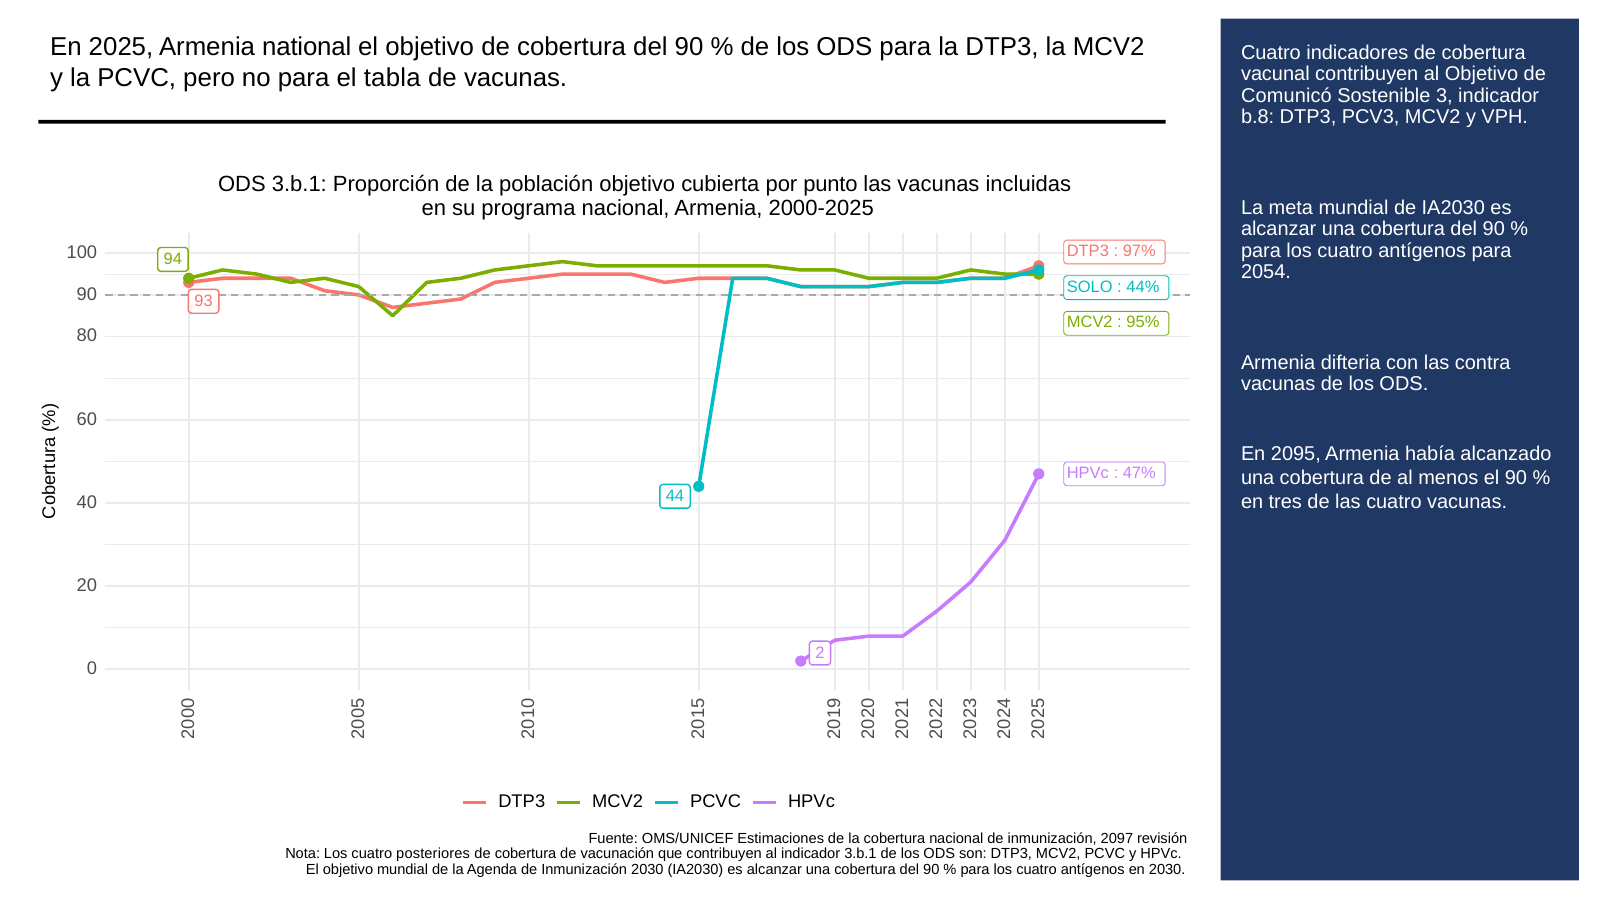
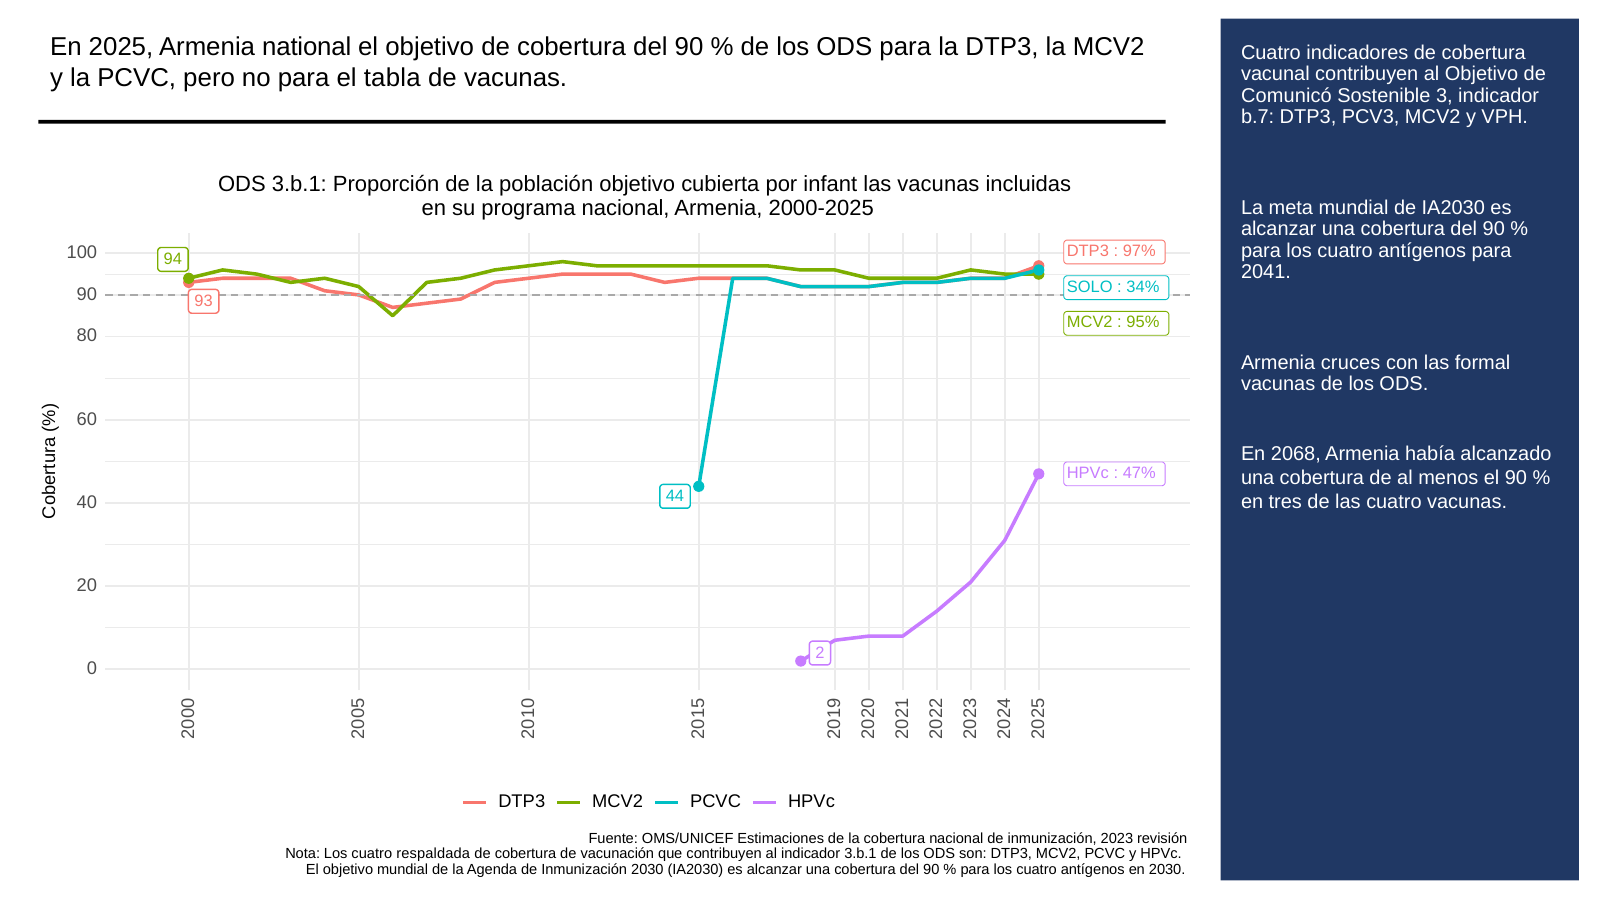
b.8: b.8 -> b.7 (1258, 117)
punto: punto -> infant (830, 184)
2054: 2054 -> 2041 (1266, 272)
44%: 44% -> 34% (1143, 287)
difteria: difteria -> cruces (1351, 363)
contra: contra -> formal (1483, 363)
2095: 2095 -> 2068 (1296, 454)
2097: 2097 -> 2023 (1117, 839)
posteriores: posteriores -> respaldada (433, 854)
